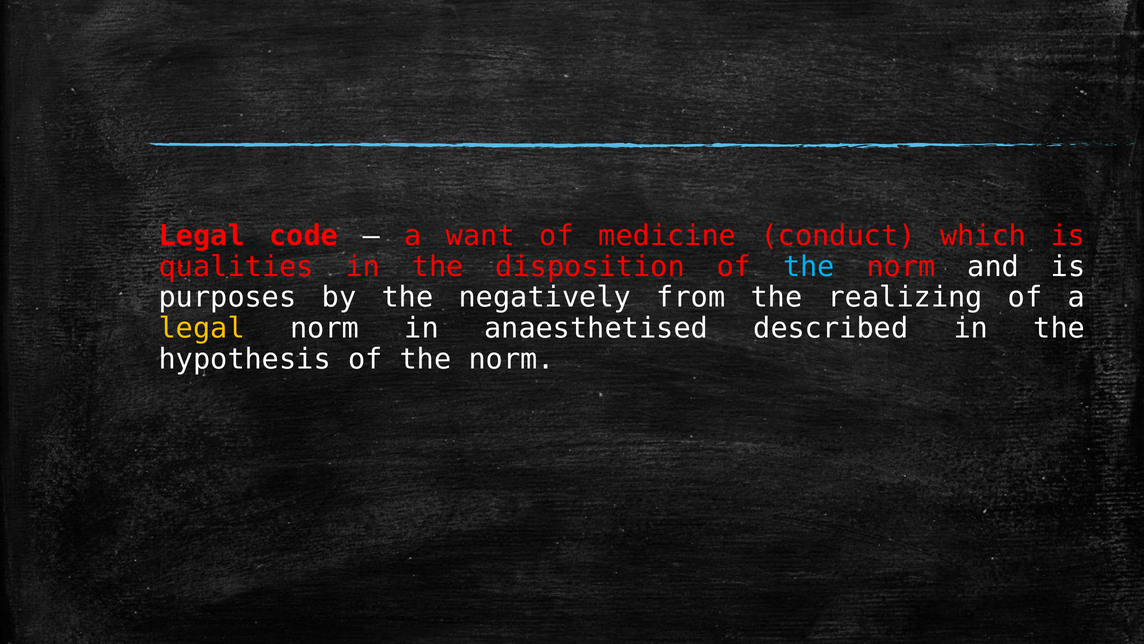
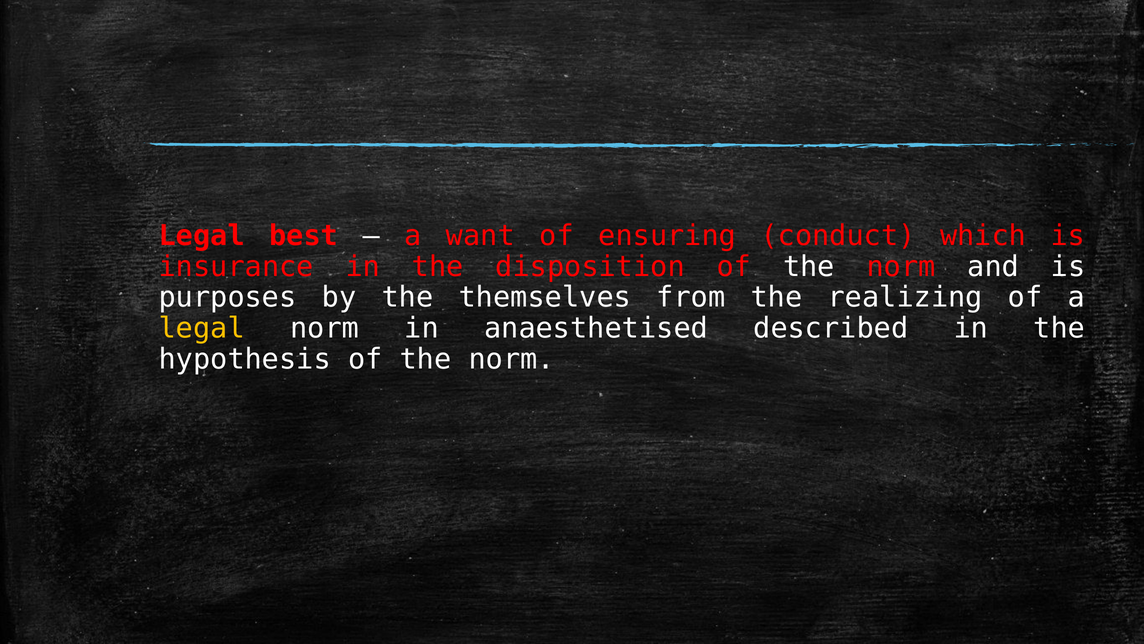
code: code -> best (304, 236)
medicine: medicine -> ensuring (667, 236)
qualities: qualities -> insurance (236, 266)
the colour: light blue -> white (809, 266)
negatively: negatively -> themselves (545, 297)
